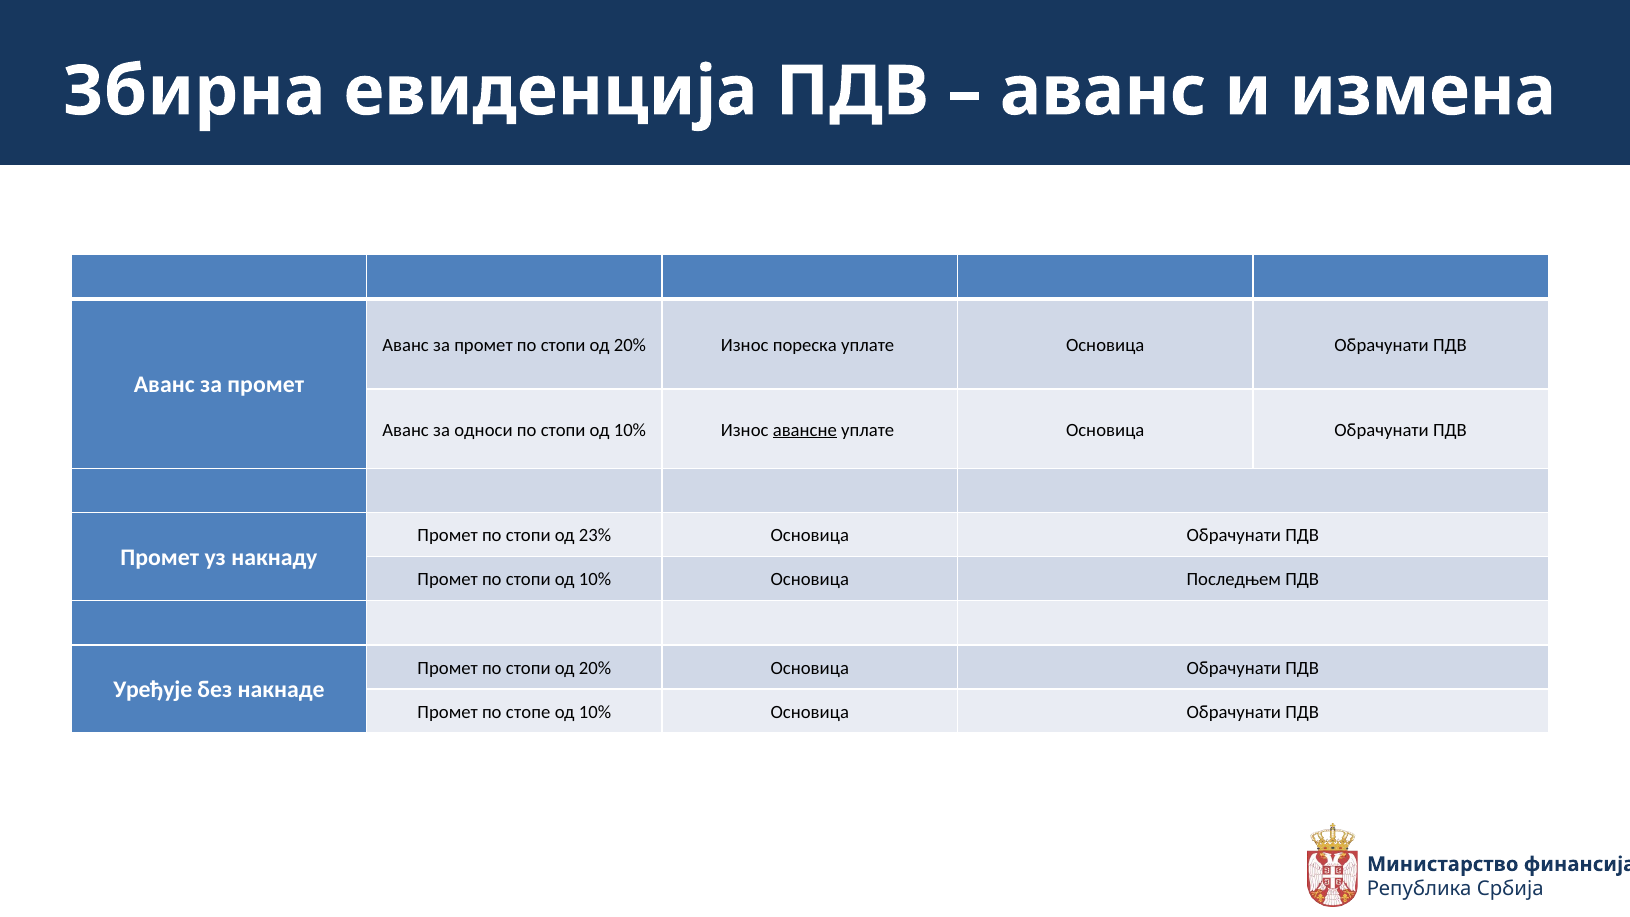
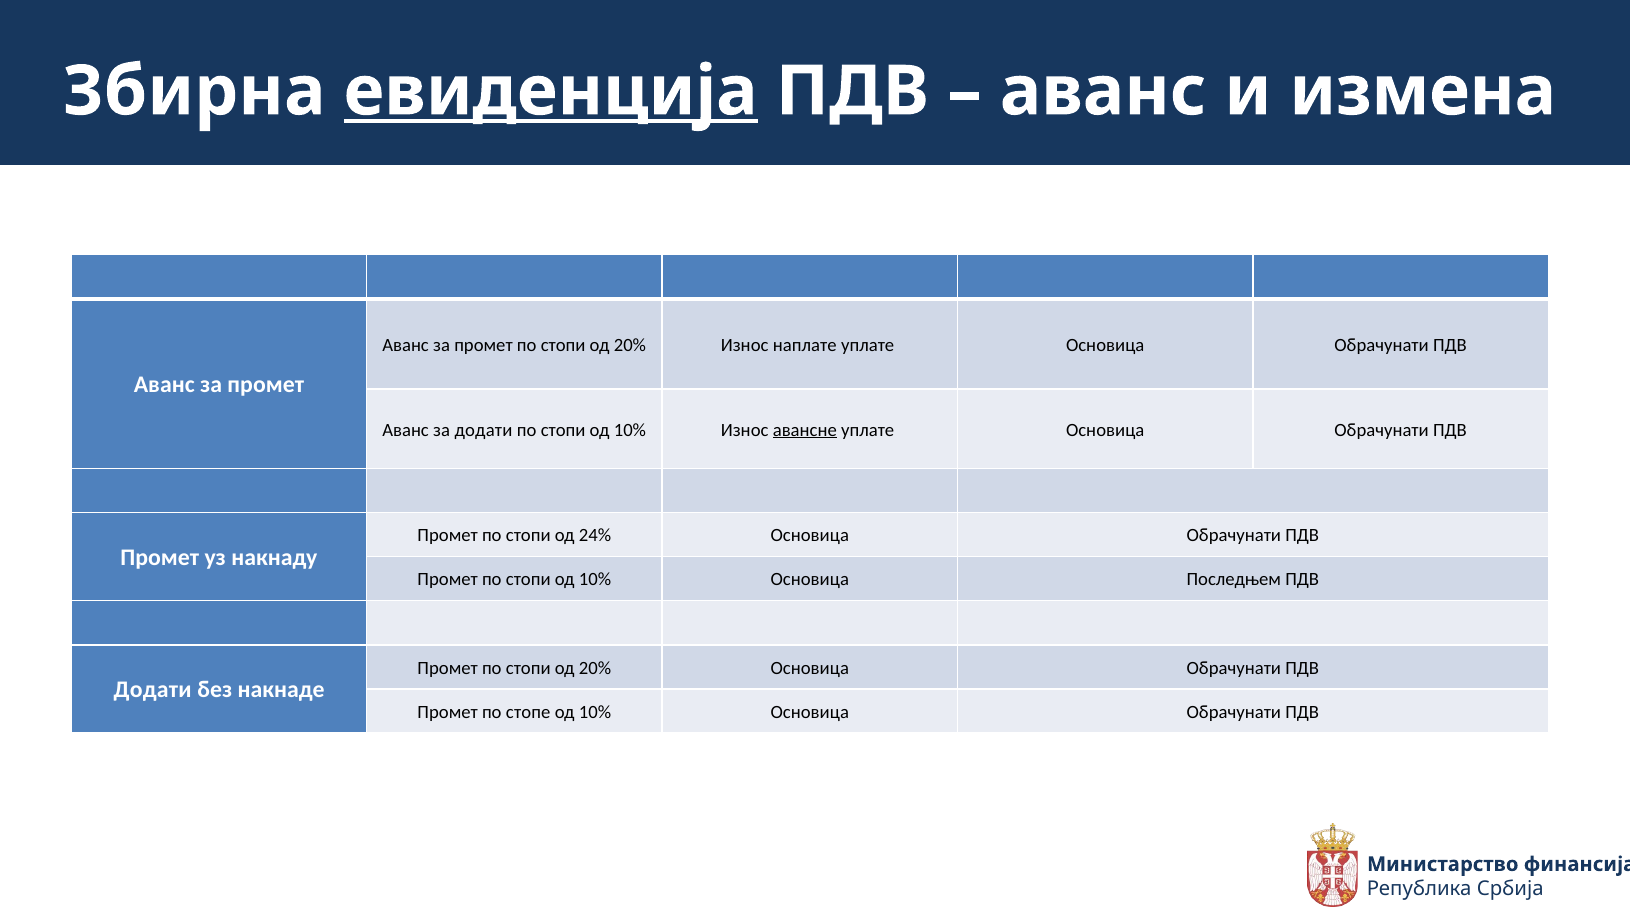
евиденција underline: none -> present (551, 91)
пореска: пореска -> наплате (805, 345)
за односи: односи -> додати (483, 430)
23%: 23% -> 24% (595, 536)
Уређује: Уређује -> Додати (153, 690)
